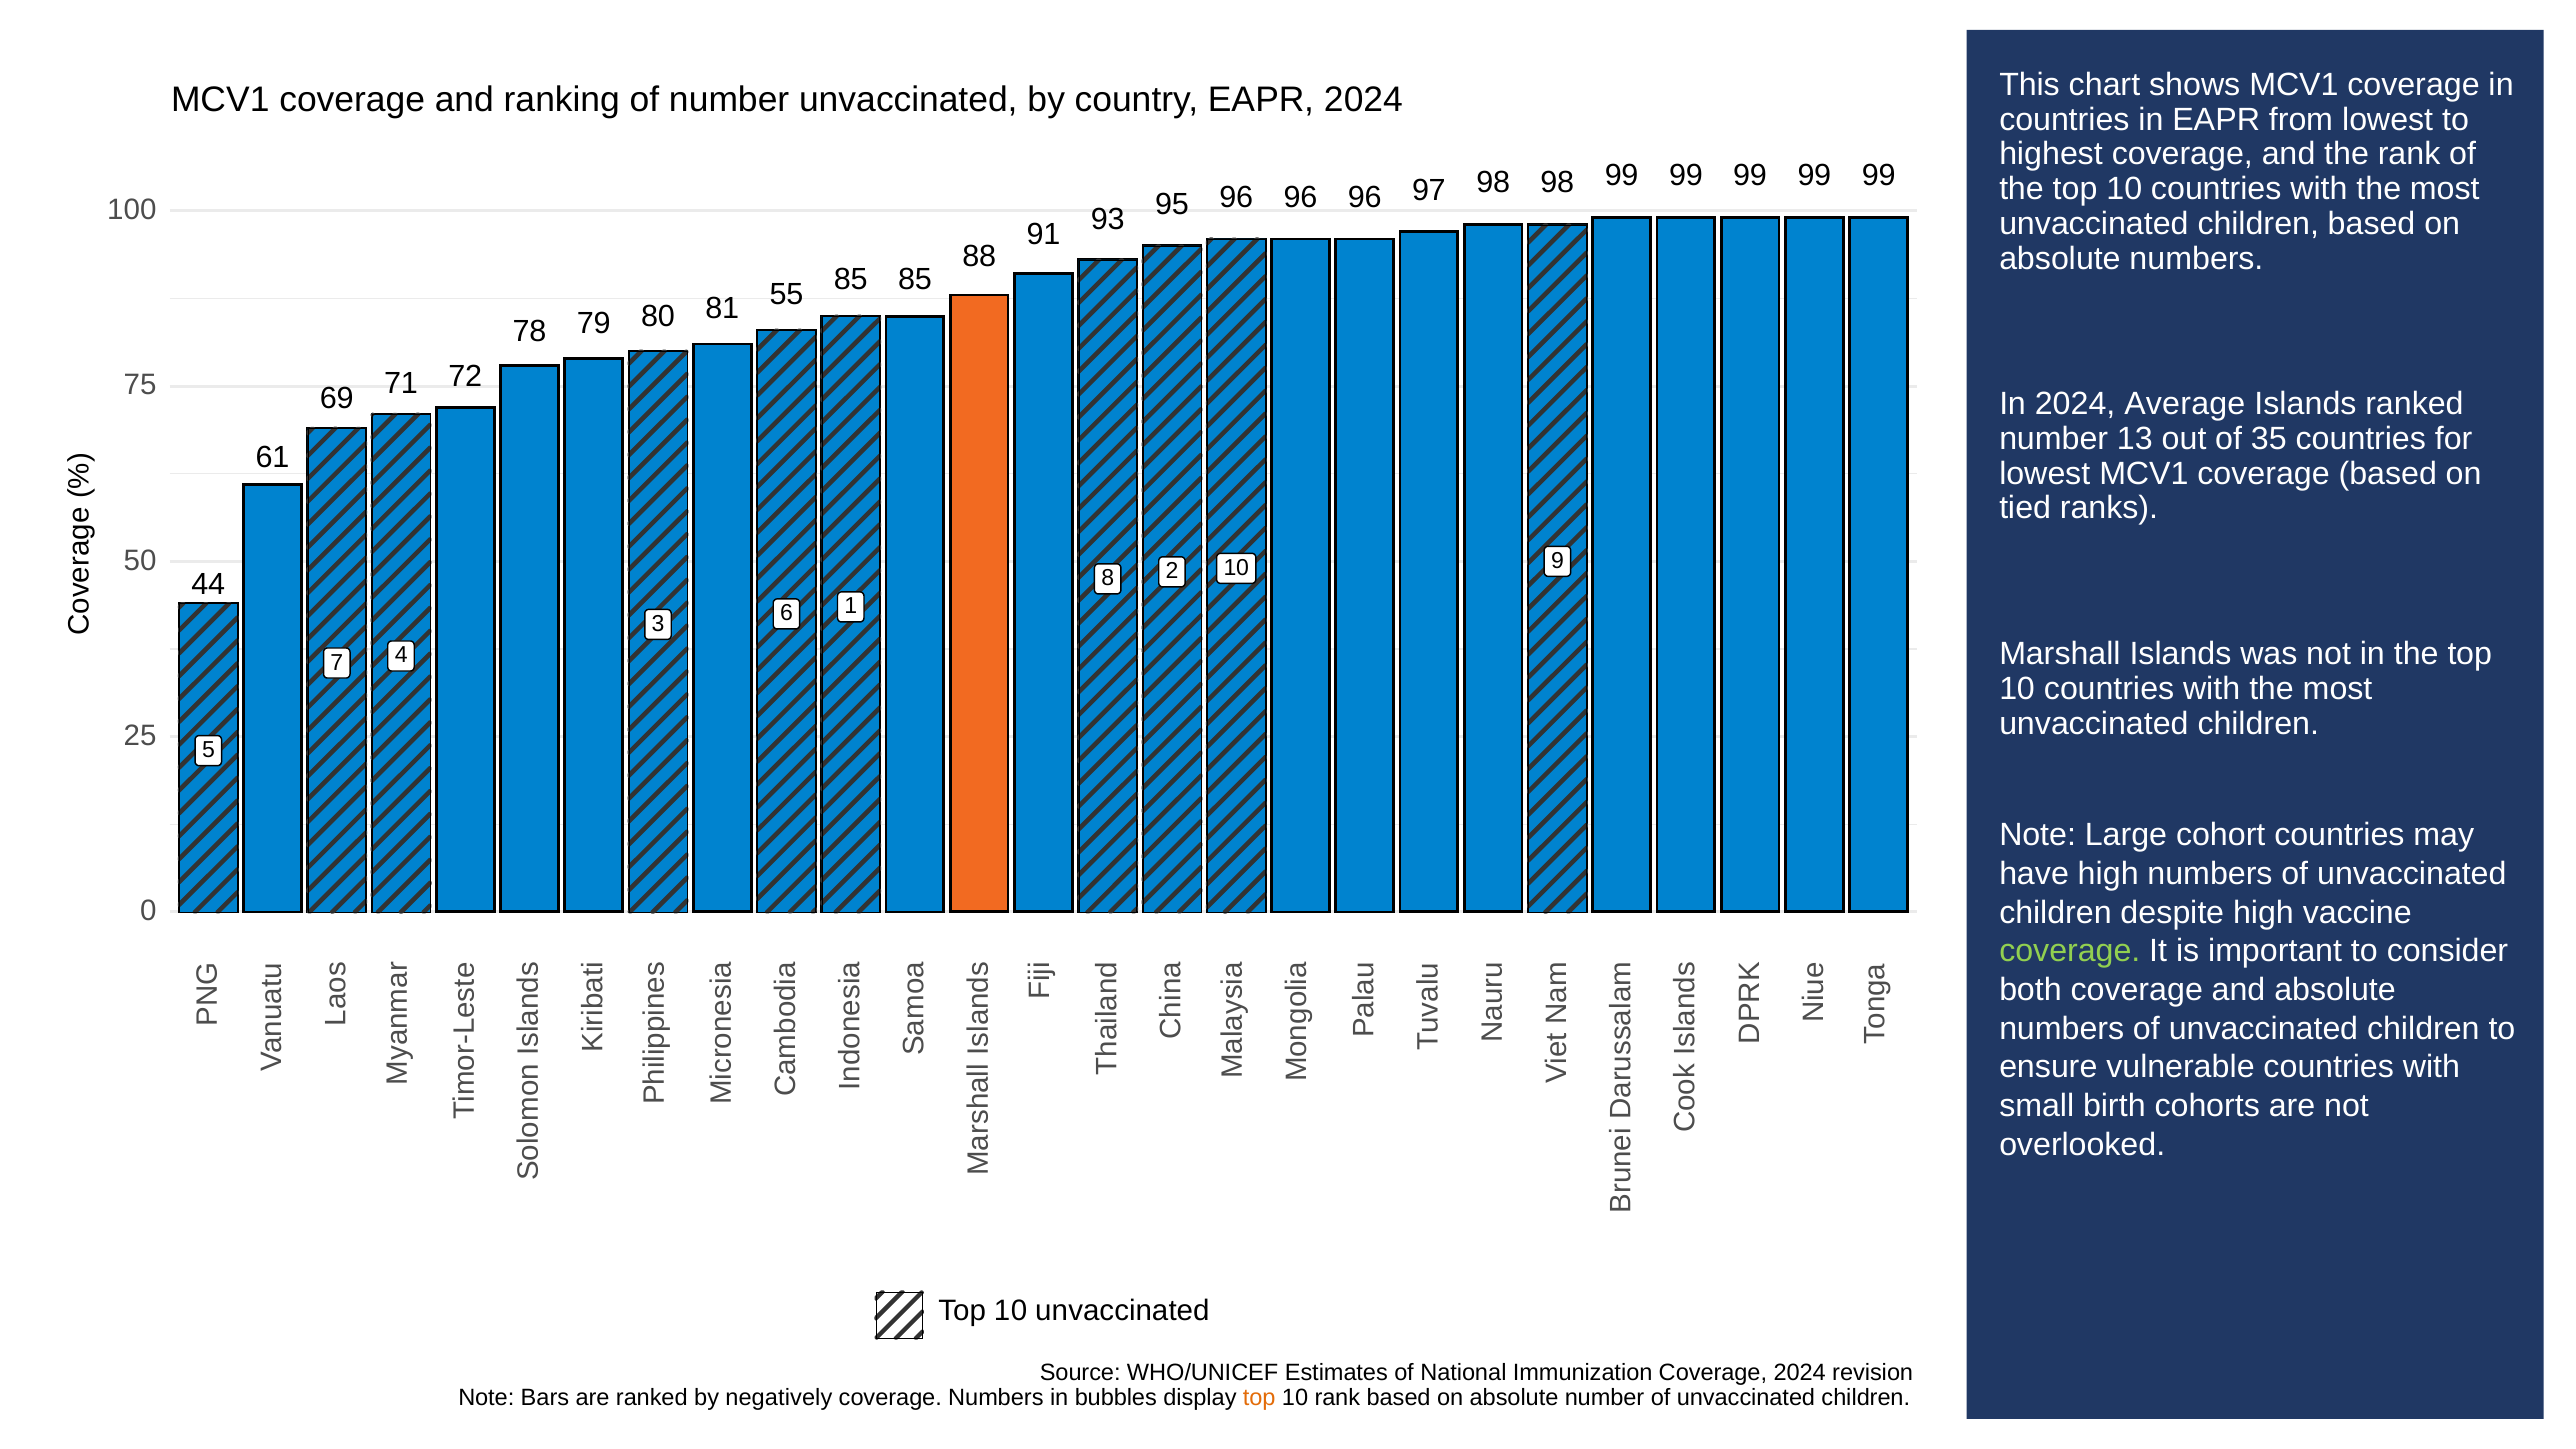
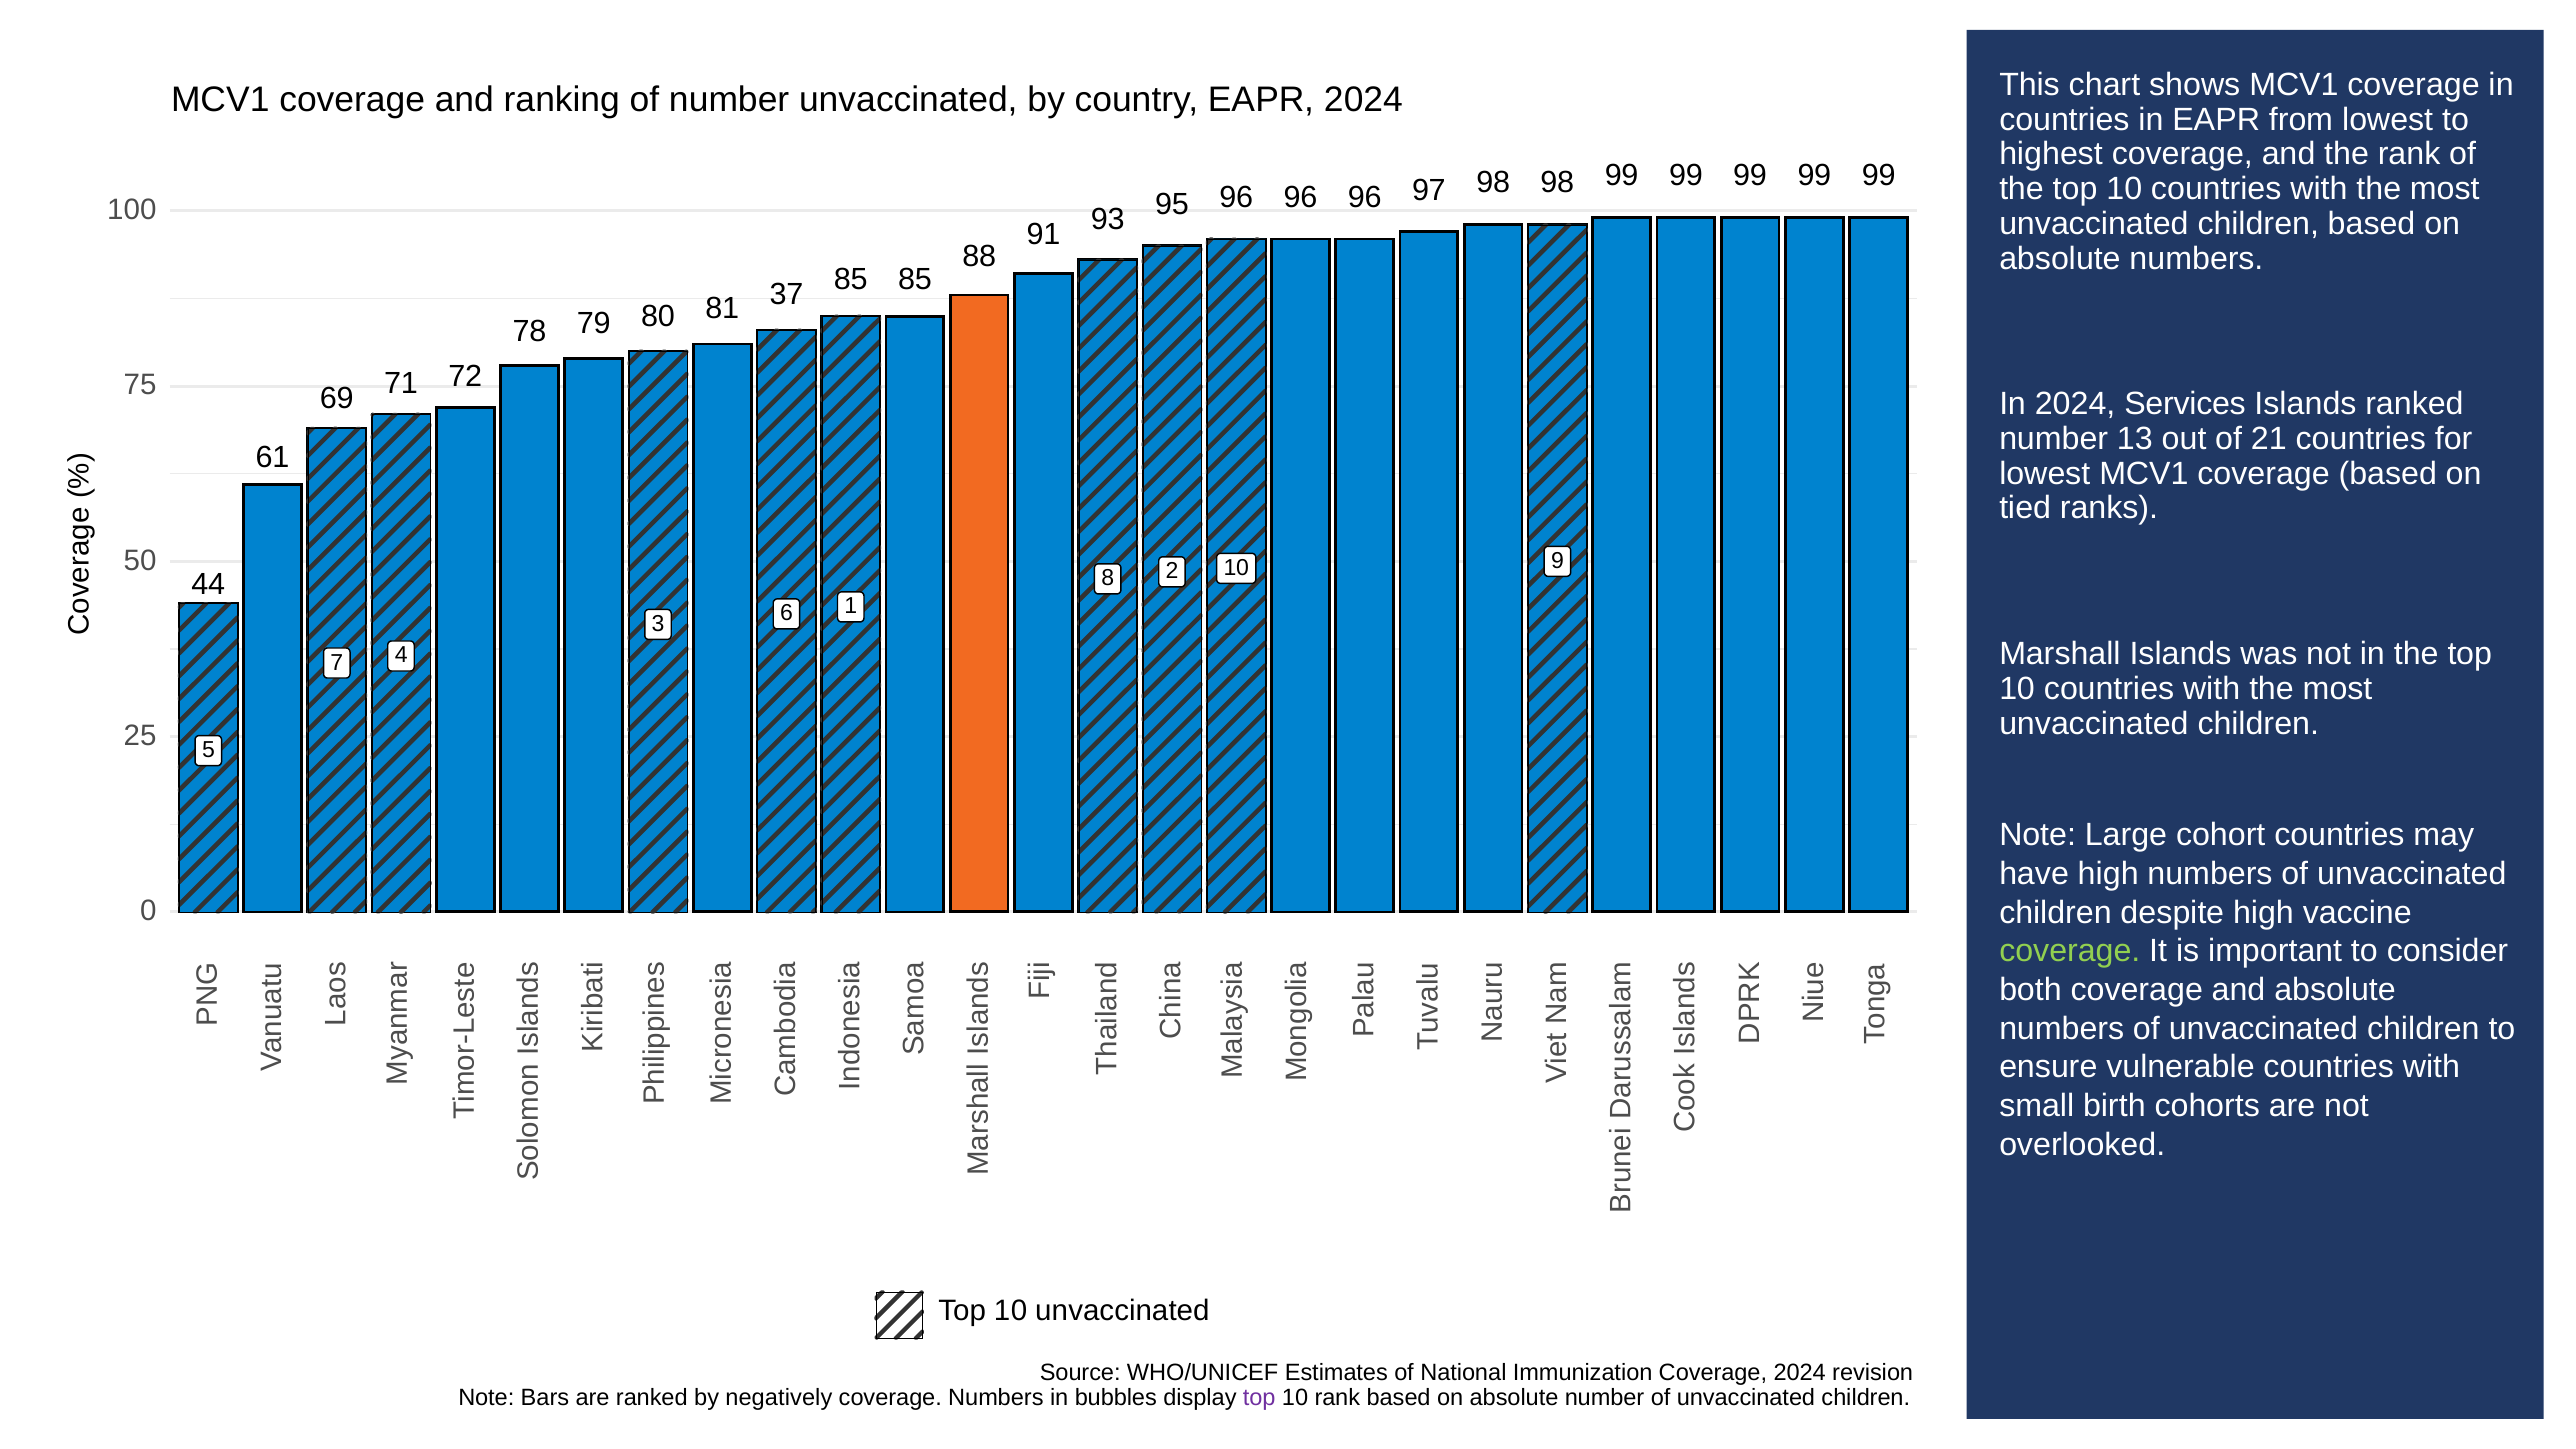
55: 55 -> 37 (787, 294)
Average: Average -> Services (2185, 404)
35: 35 -> 21 (2269, 439)
top colour: orange -> purple (1259, 1398)
